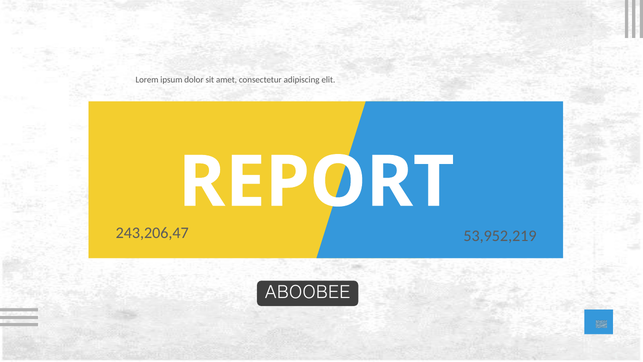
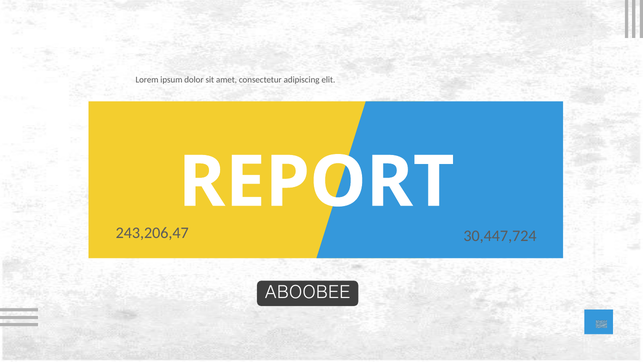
53,952,219: 53,952,219 -> 30,447,724 (500, 236)
